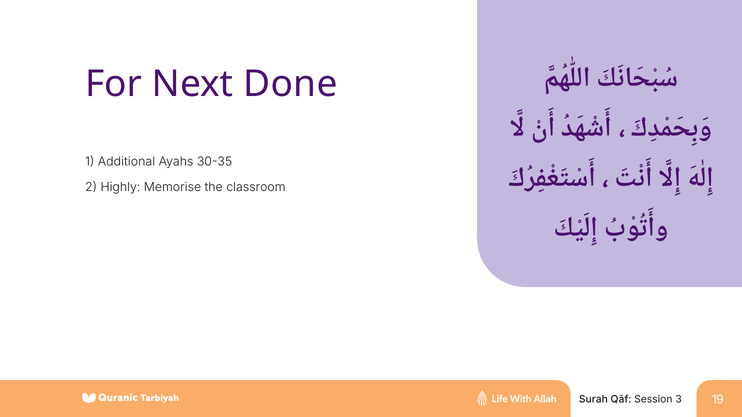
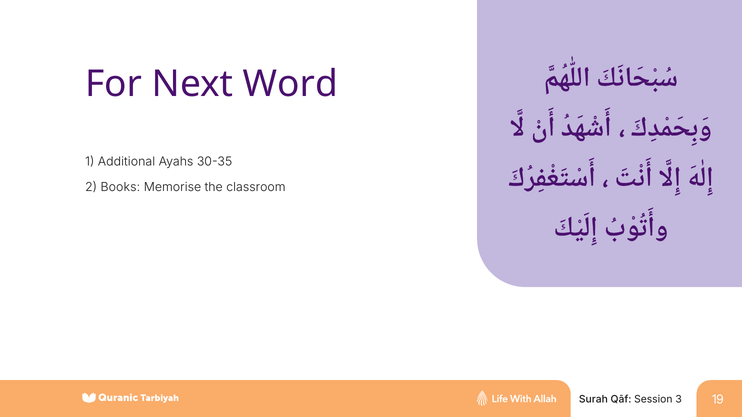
Done: Done -> Word (290, 84)
Highly: Highly -> Books (120, 187)
